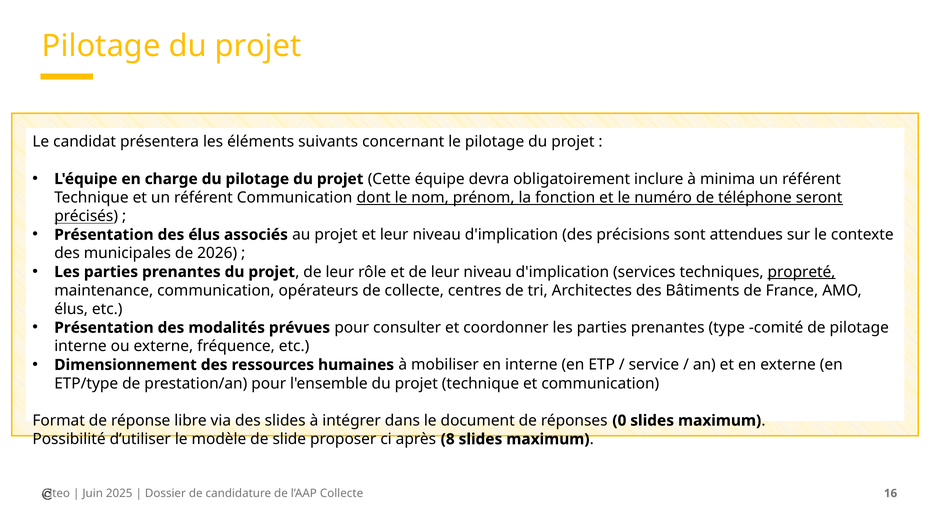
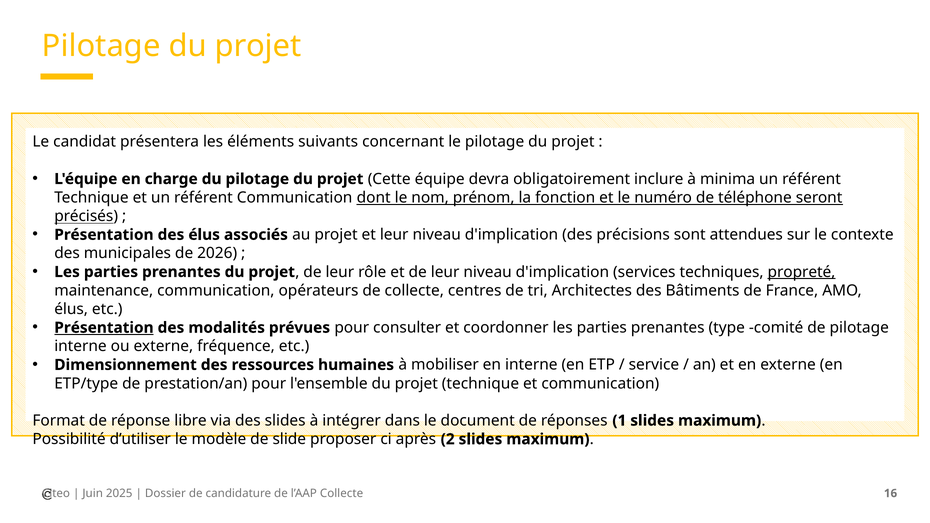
Présentation underline: none -> present (104, 328)
0: 0 -> 1 (619, 421)
8: 8 -> 2 (448, 439)
